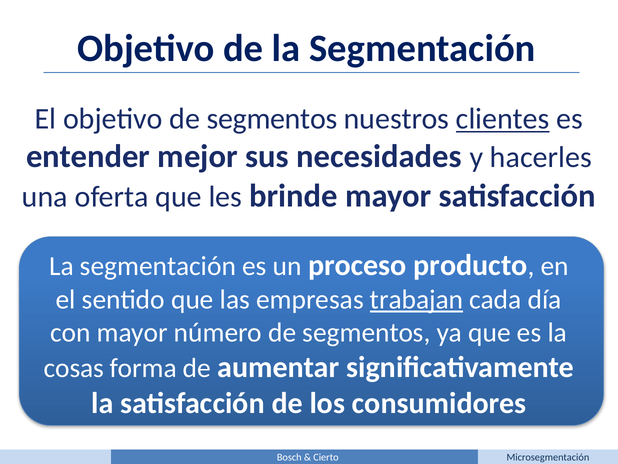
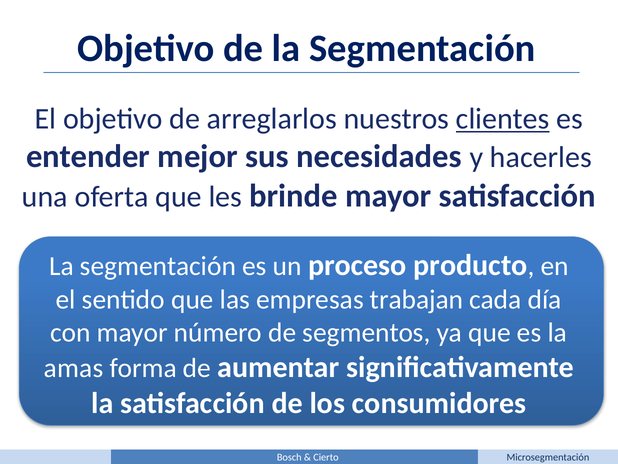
objetivo de segmentos: segmentos -> arreglarlos (272, 119)
trabajan underline: present -> none (417, 299)
cosas: cosas -> amas (74, 368)
